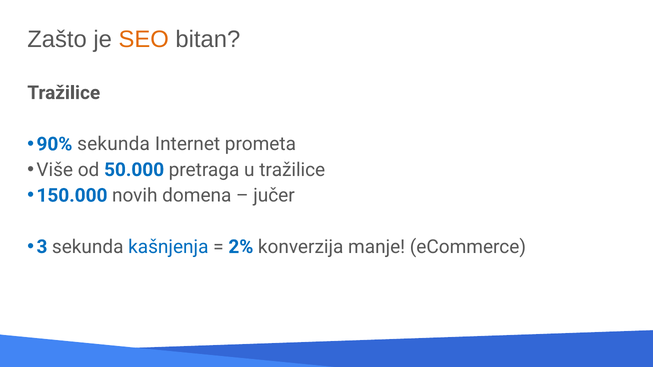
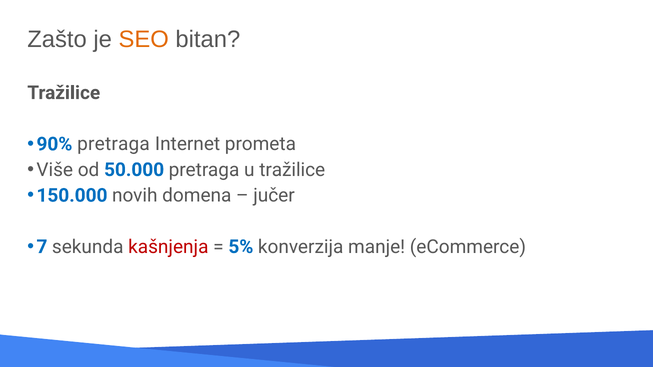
90% sekunda: sekunda -> pretraga (114, 144)
3: 3 -> 7 (42, 247)
kašnjenja colour: blue -> red (168, 247)
2%: 2% -> 5% (241, 247)
